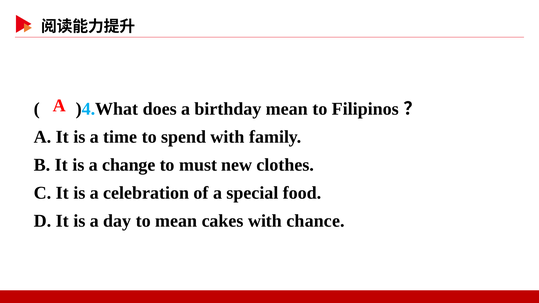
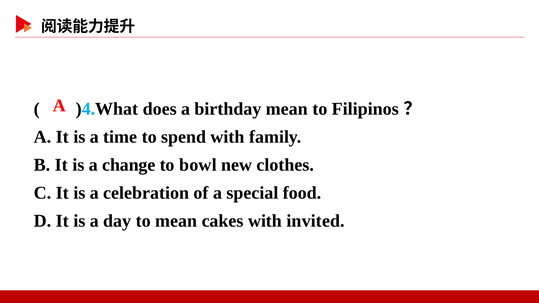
must: must -> bowl (198, 165)
chance: chance -> invited (316, 221)
